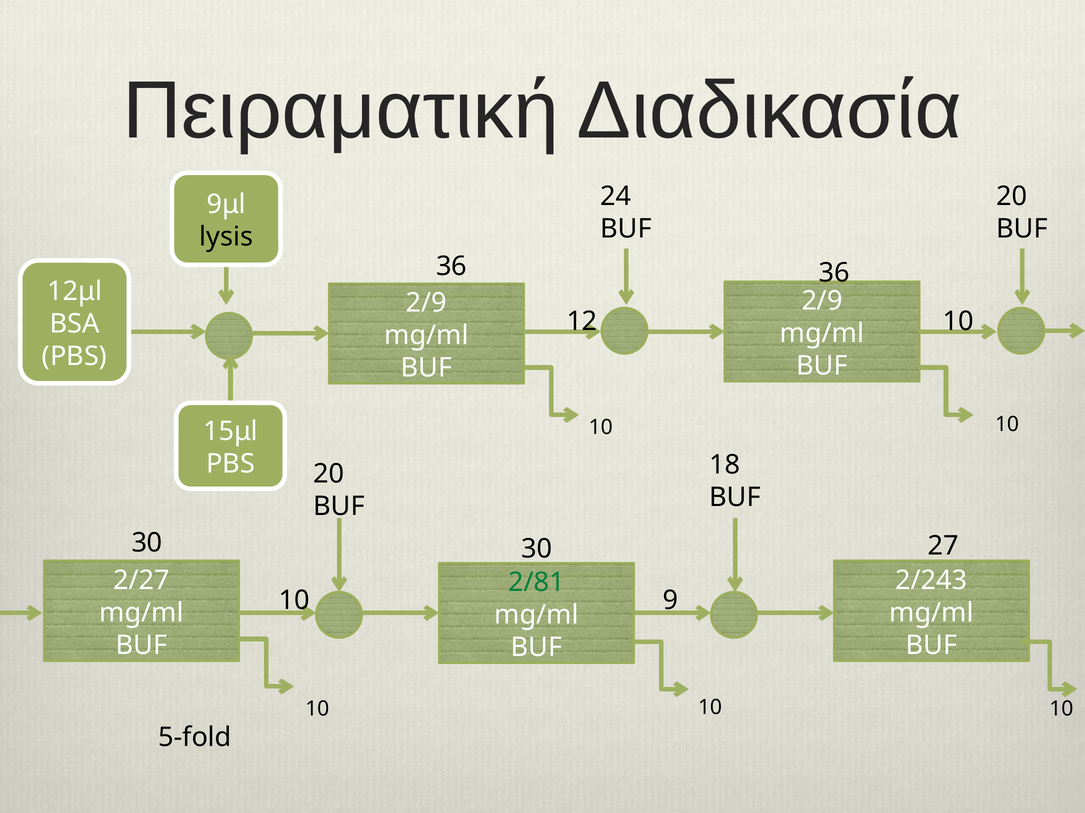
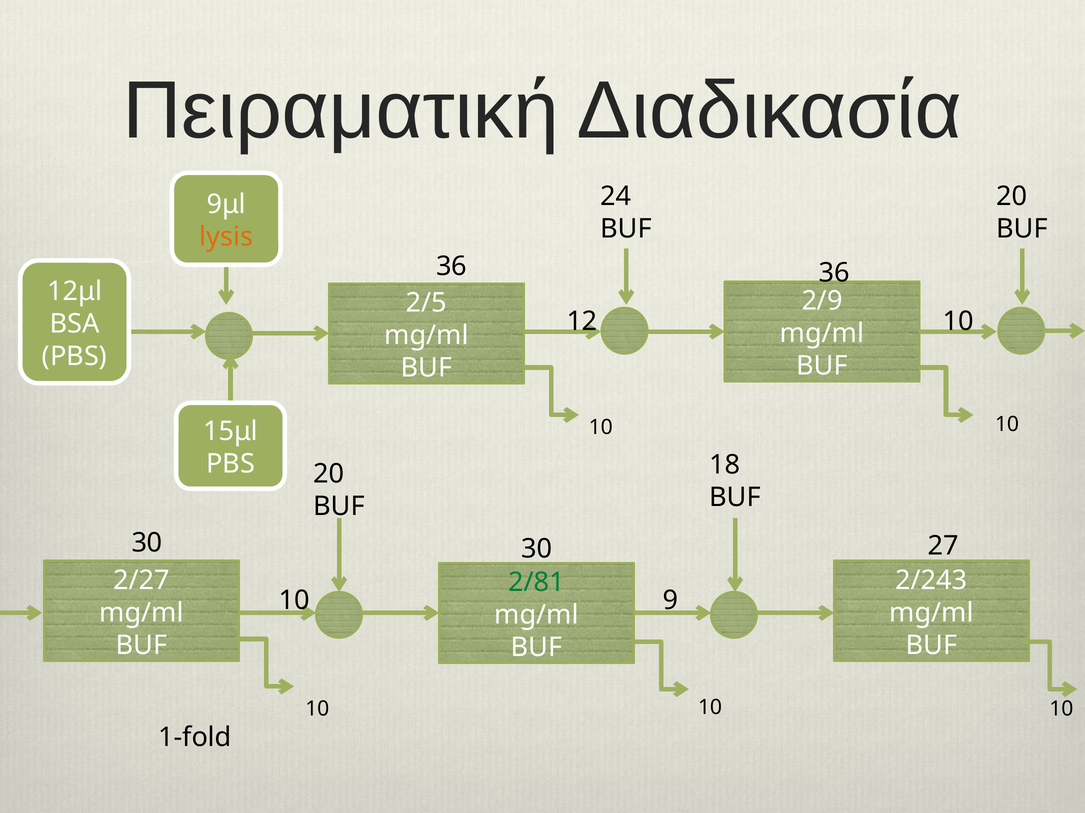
lysis colour: black -> orange (226, 237)
2/9: 2/9 -> 2/5 (426, 303)
5-fold: 5-fold -> 1-fold (195, 738)
